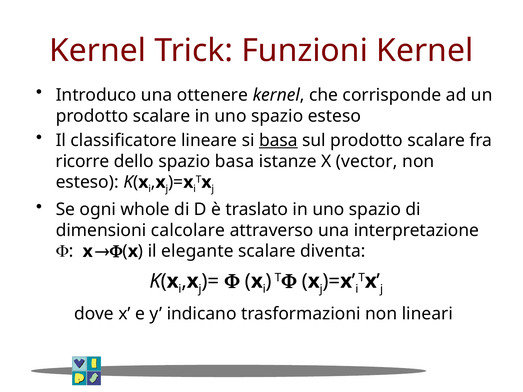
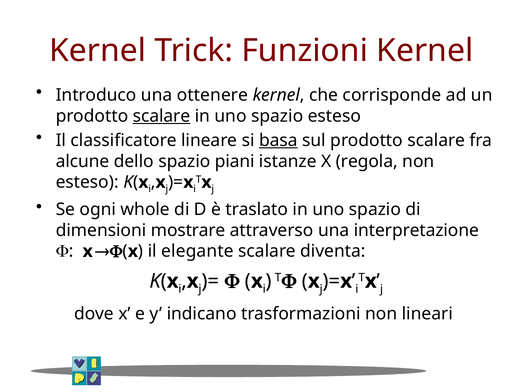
scalare underline: none -> present (162, 116)
ricorre: ricorre -> alcune (83, 161)
spazio basa: basa -> piani (235, 161)
vector: vector -> regola (367, 161)
calcolare: calcolare -> mostrare (188, 230)
